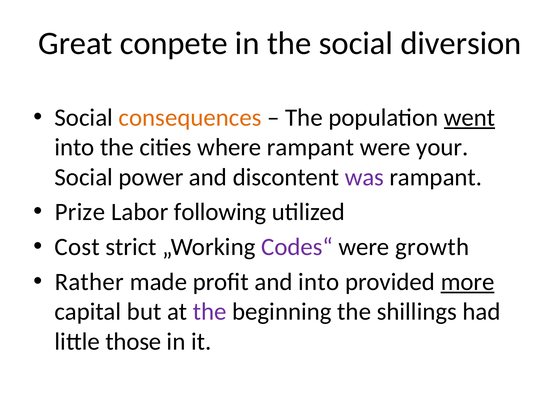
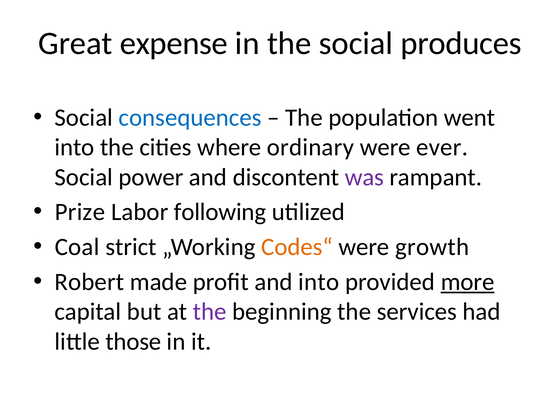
conpete: conpete -> expense (174, 43)
diversion: diversion -> produces (461, 43)
consequences colour: orange -> blue (190, 117)
went underline: present -> none (470, 117)
where rampant: rampant -> ordinary (310, 147)
your: your -> ever (442, 147)
Cost: Cost -> Coal (77, 247)
Codes“ colour: purple -> orange (297, 247)
Rather: Rather -> Robert (89, 282)
shillings: shillings -> services (417, 312)
